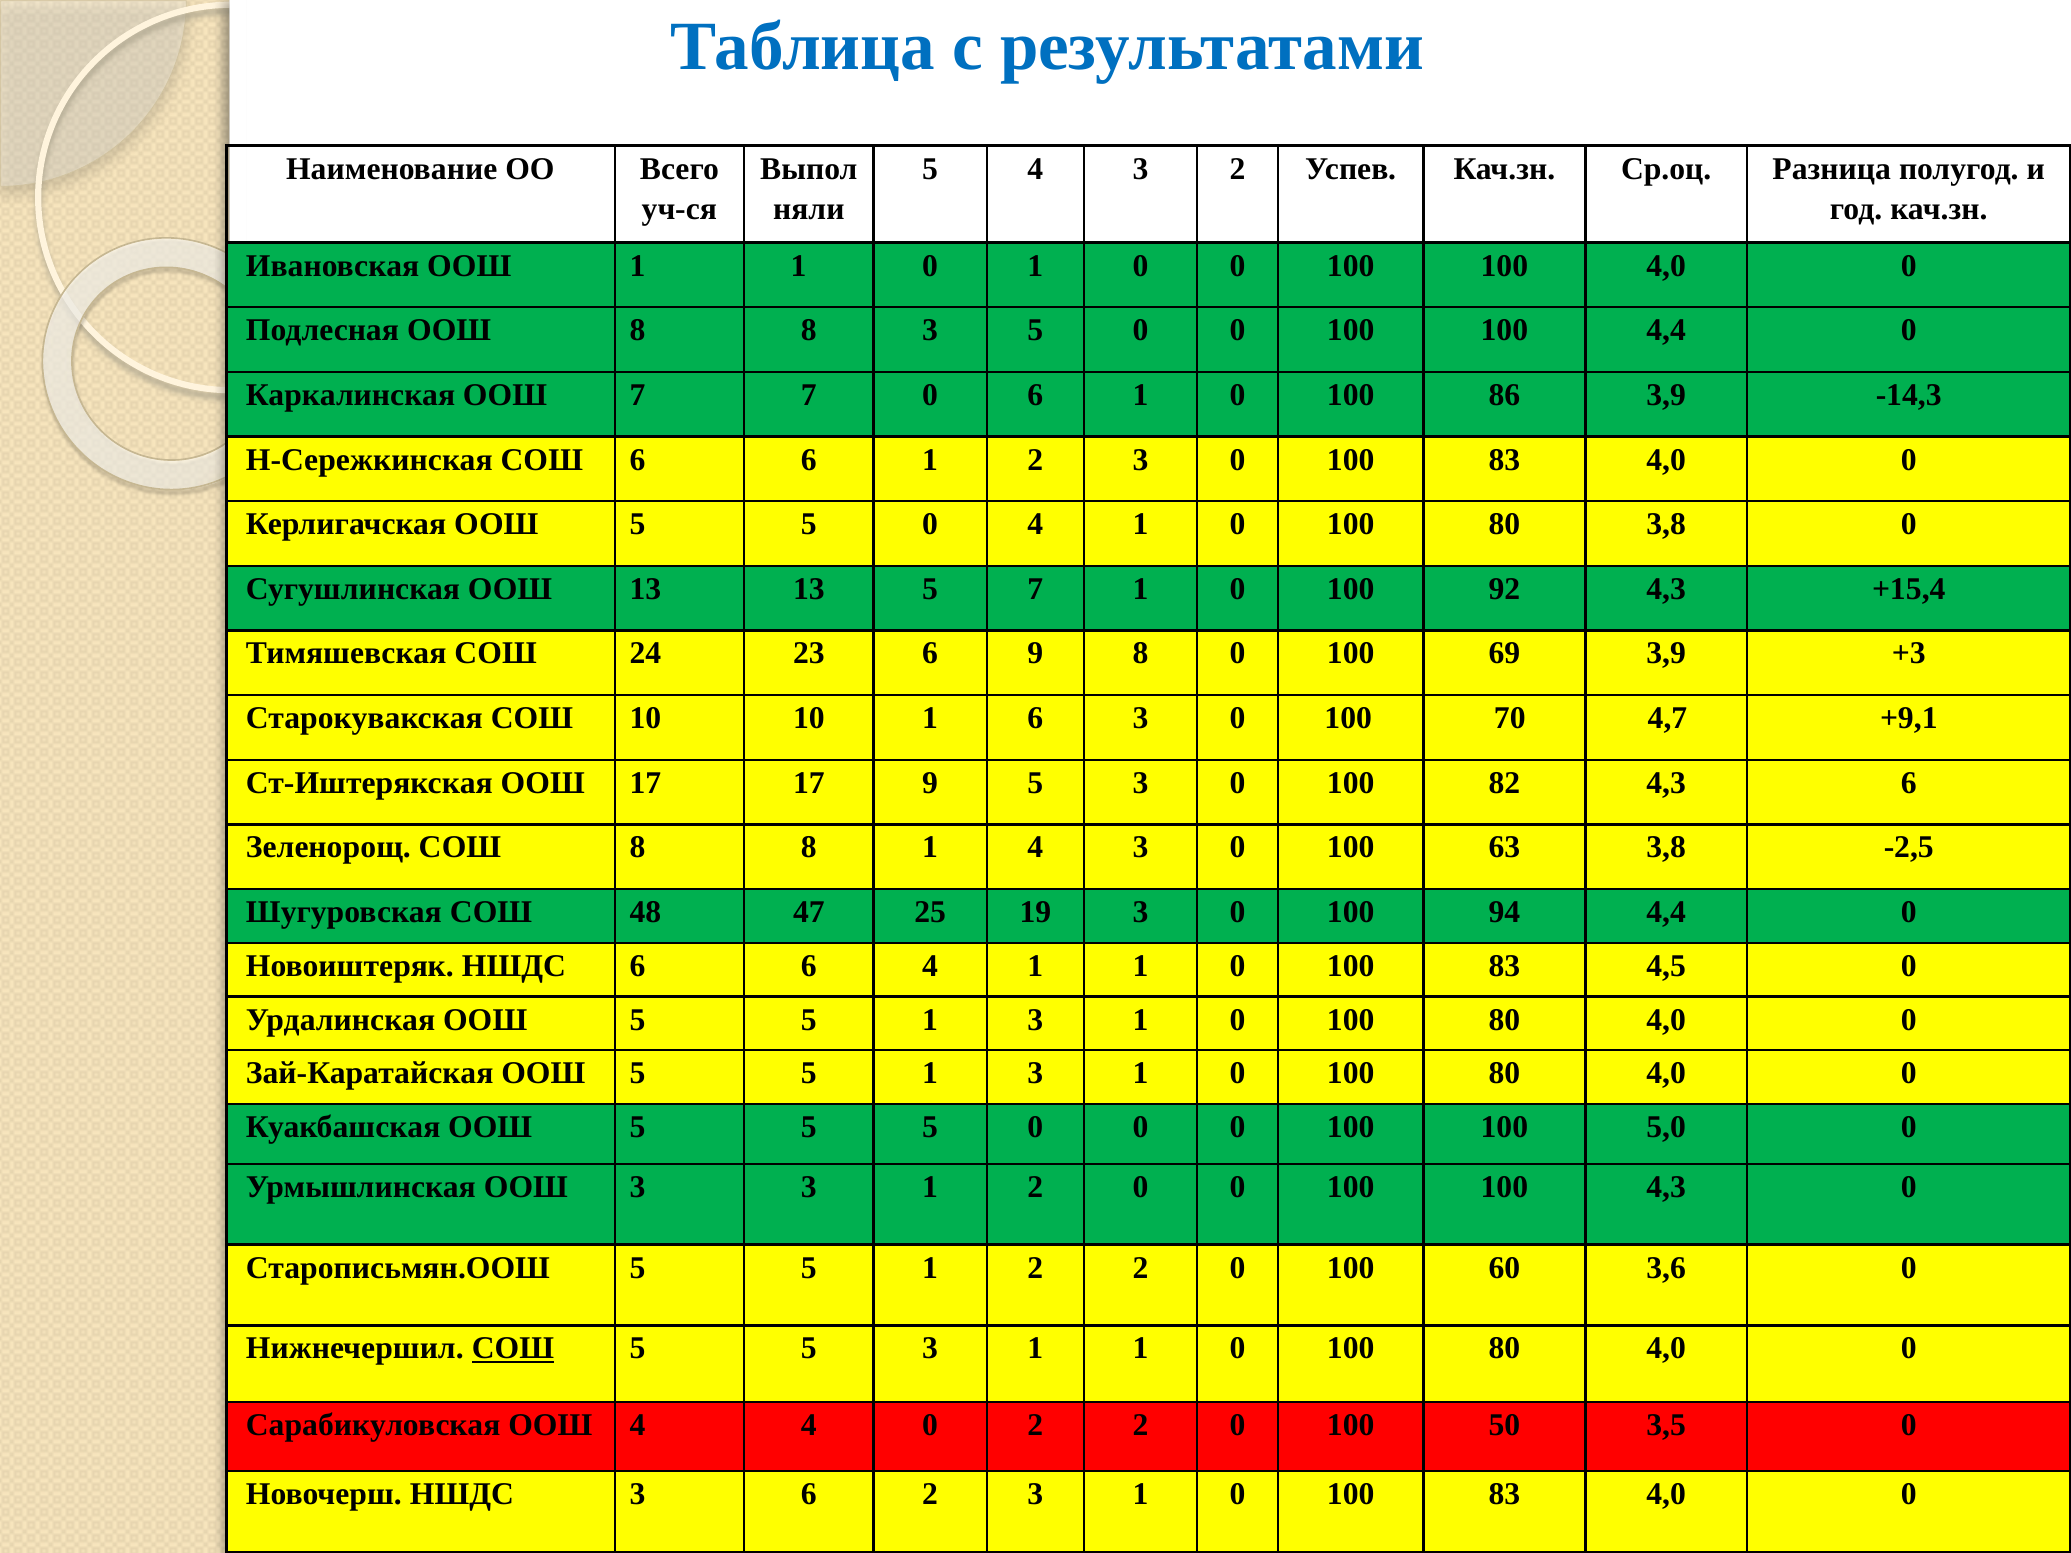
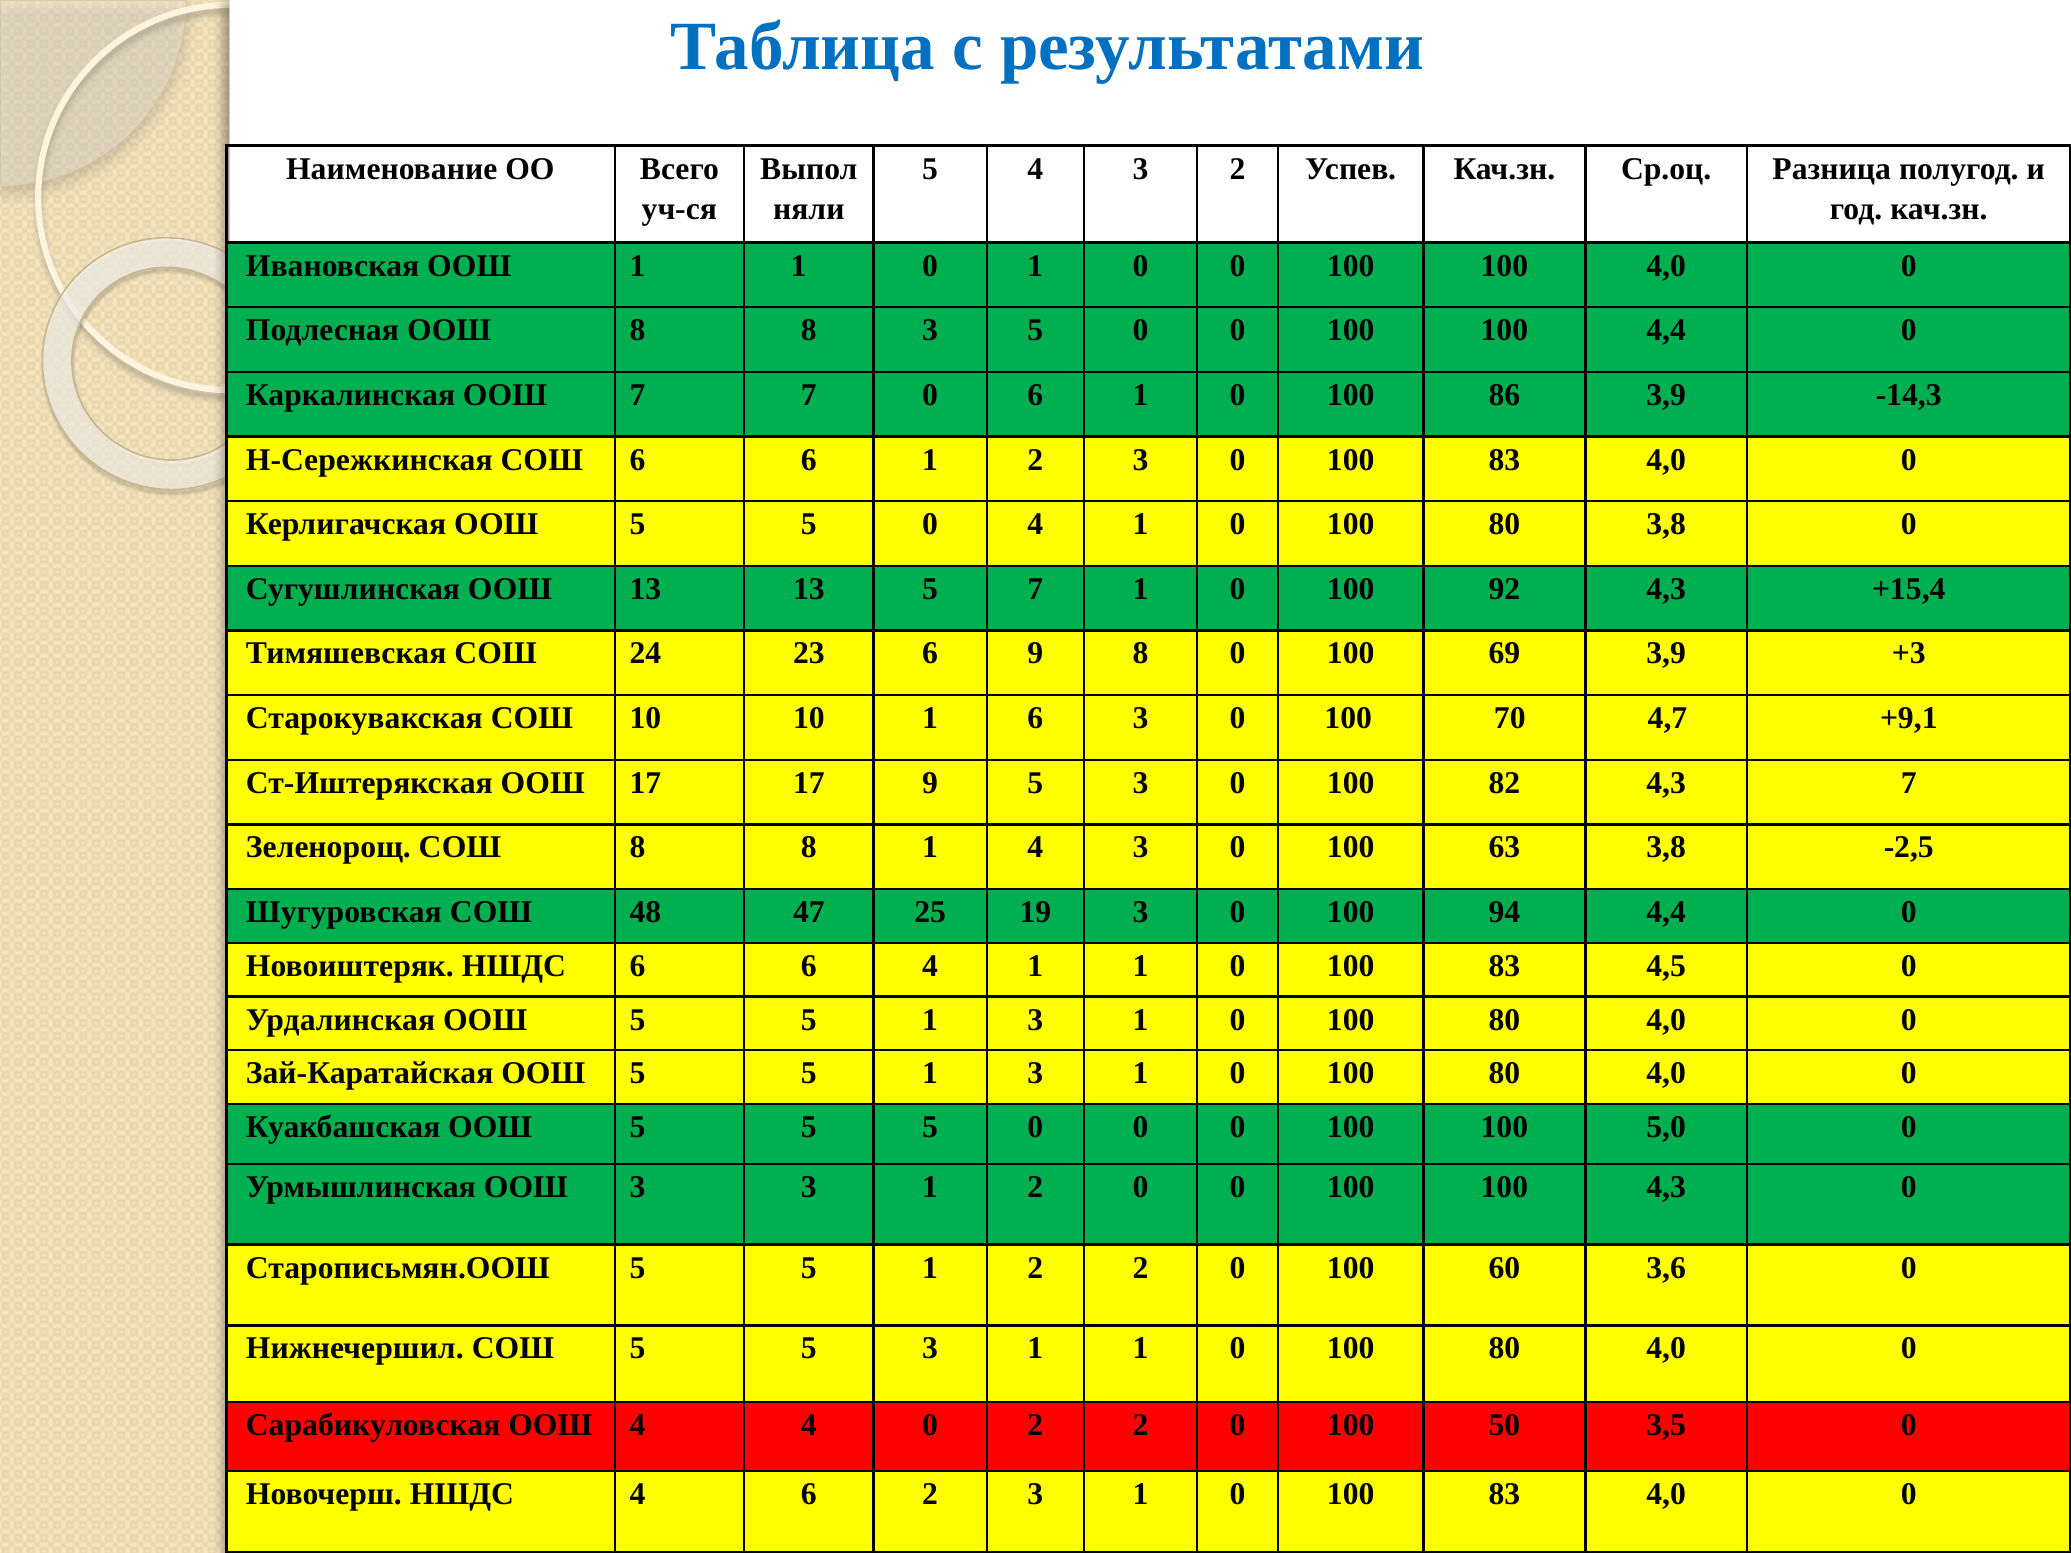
4,3 6: 6 -> 7 (1909, 783)
СОШ underline: present -> none (513, 1349)
НШДС 3: 3 -> 4 (637, 1494)
